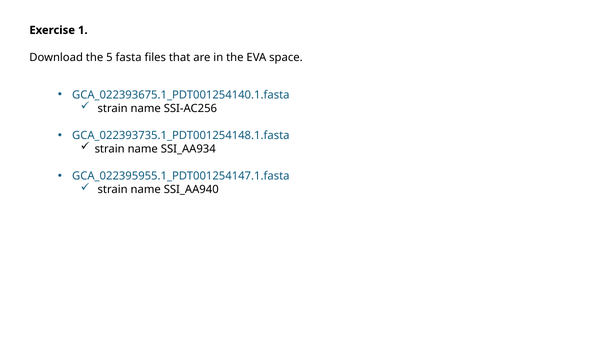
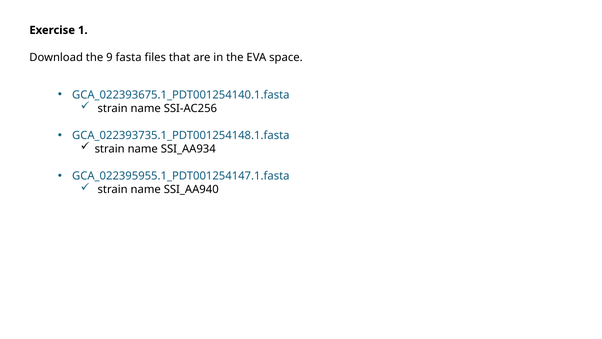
5: 5 -> 9 (109, 57)
